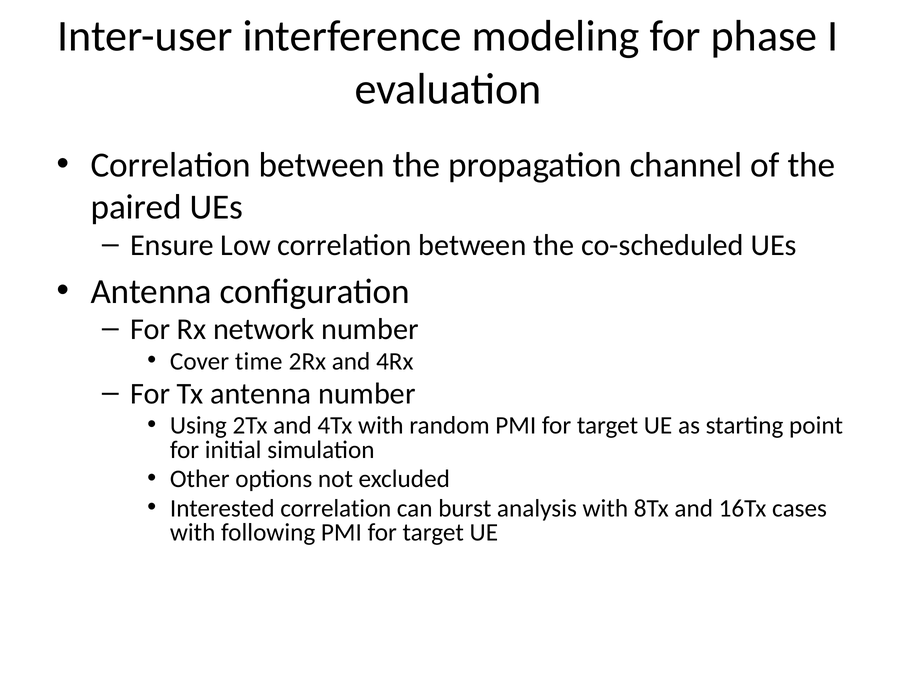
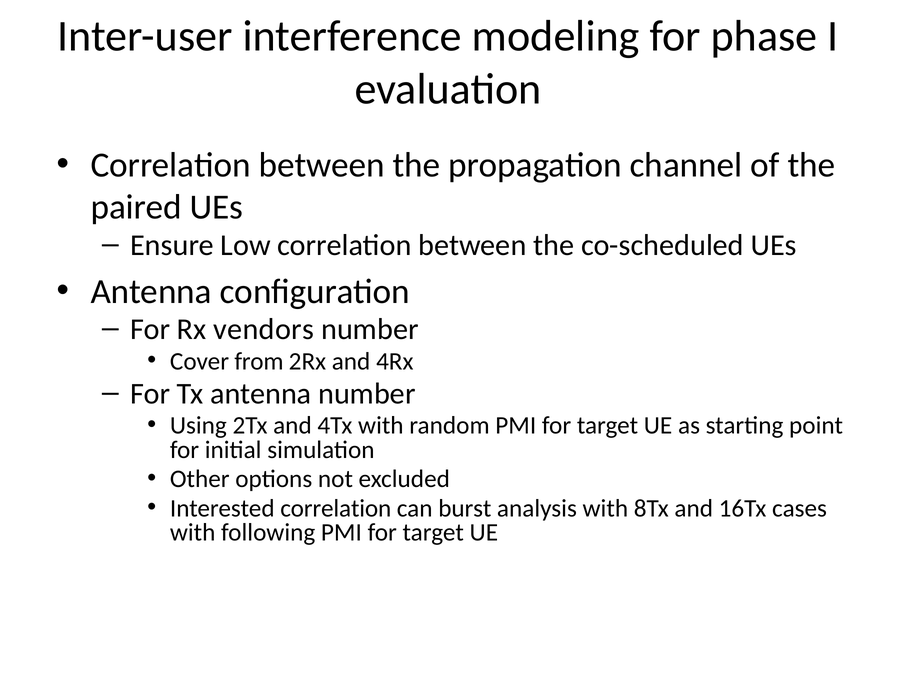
network: network -> vendors (264, 330)
time: time -> from (259, 361)
